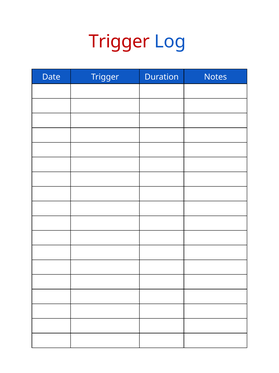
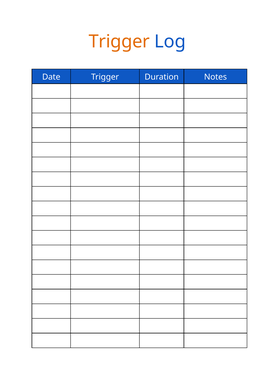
Trigger colour: red -> orange (119, 41)
